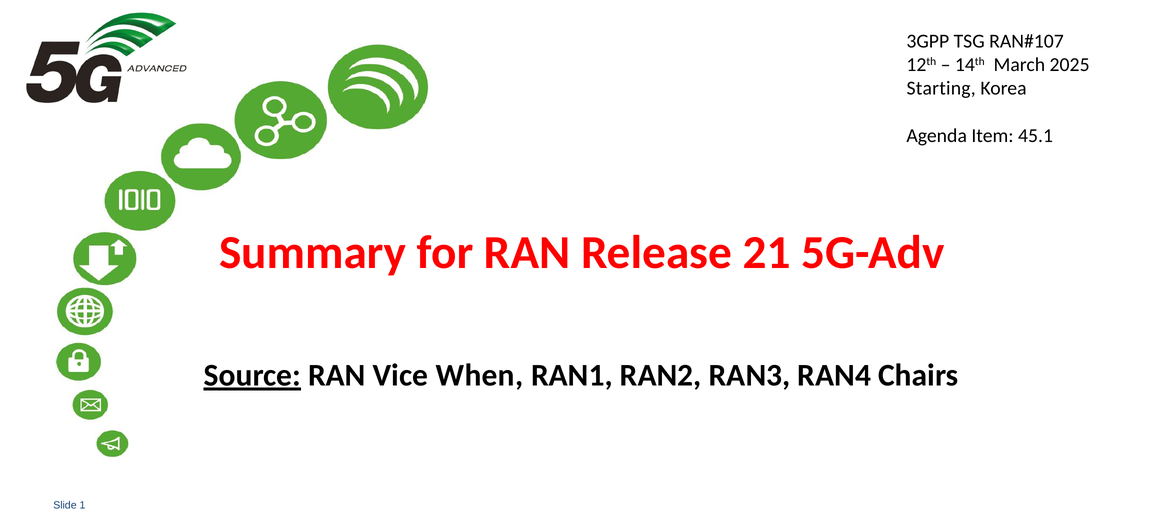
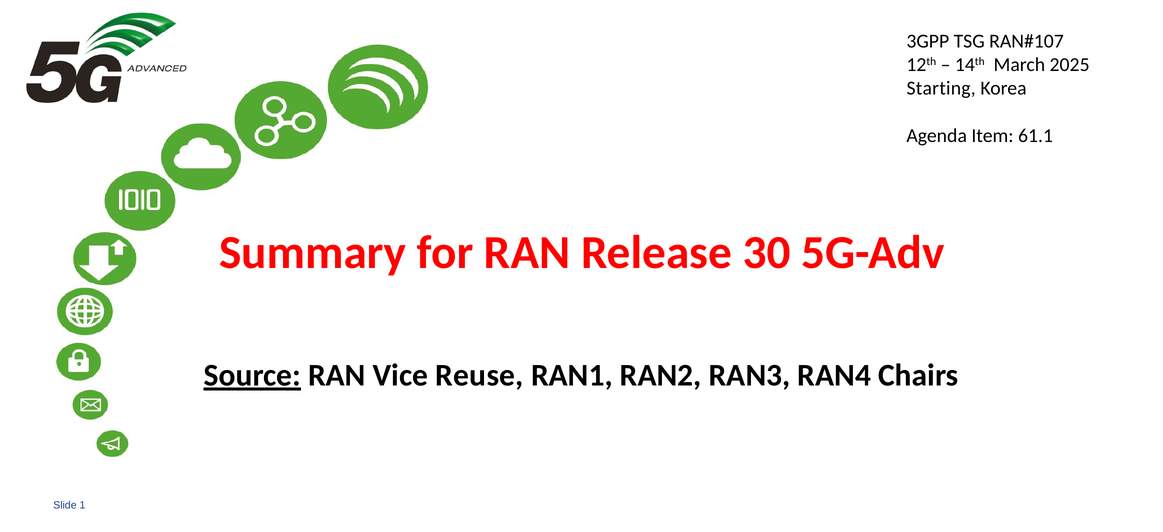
45.1: 45.1 -> 61.1 (1036, 136)
21: 21 -> 30 (767, 253)
When: When -> Reuse (479, 375)
